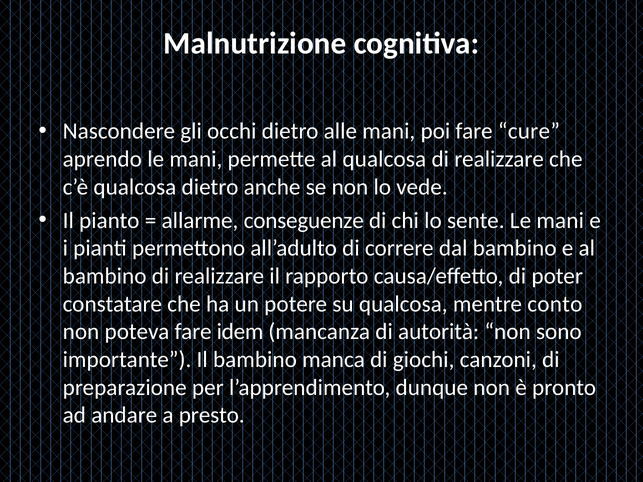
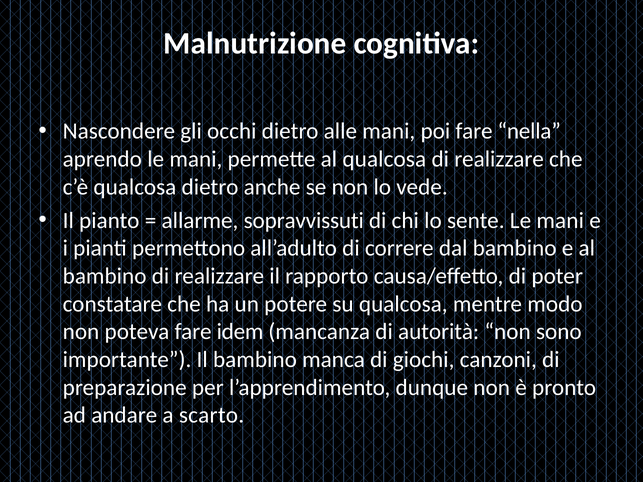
cure: cure -> nella (529, 131)
conseguenze: conseguenze -> sopravvissuti (304, 221)
conto: conto -> modo (555, 304)
presto: presto -> scarto (212, 415)
